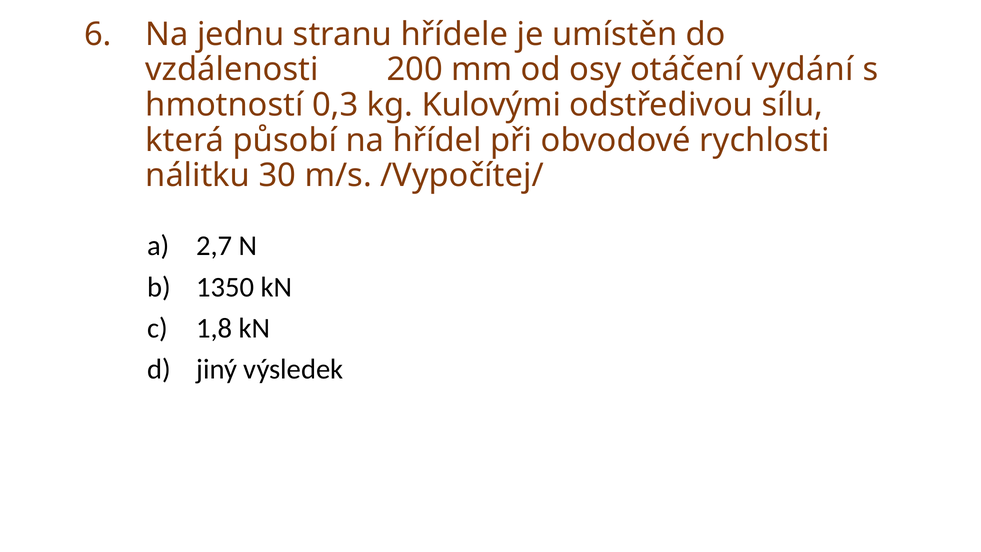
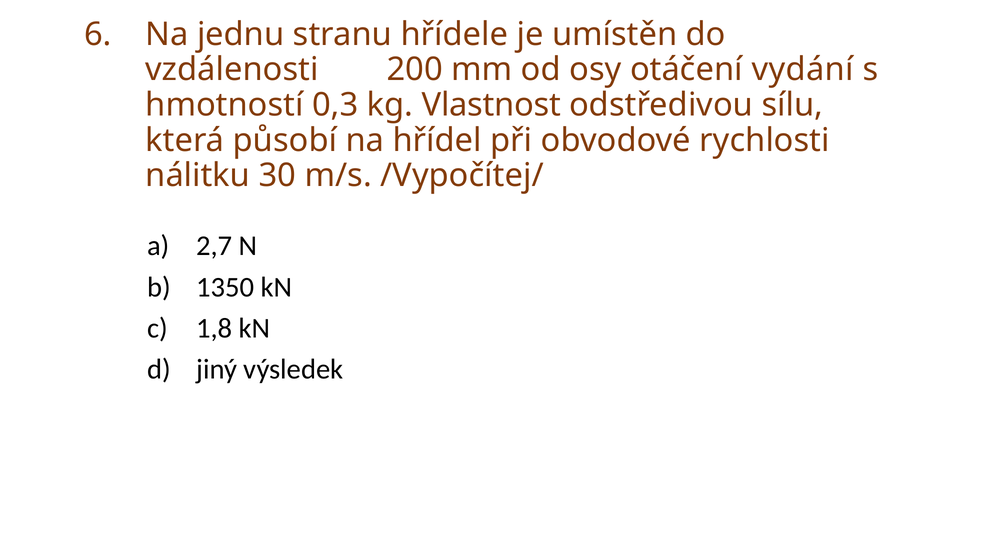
Kulovými: Kulovými -> Vlastnost (491, 105)
